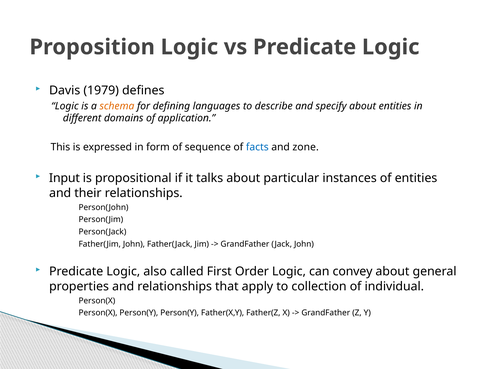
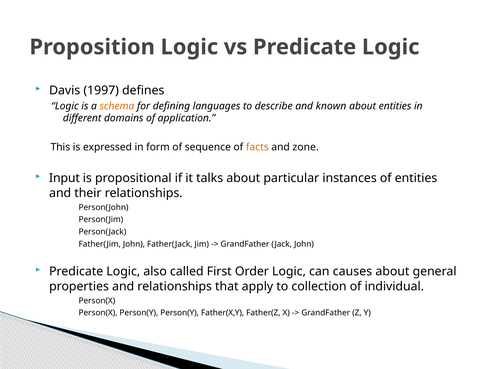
1979: 1979 -> 1997 (101, 90)
specify: specify -> known (331, 106)
facts colour: blue -> orange (257, 147)
convey: convey -> causes (352, 272)
